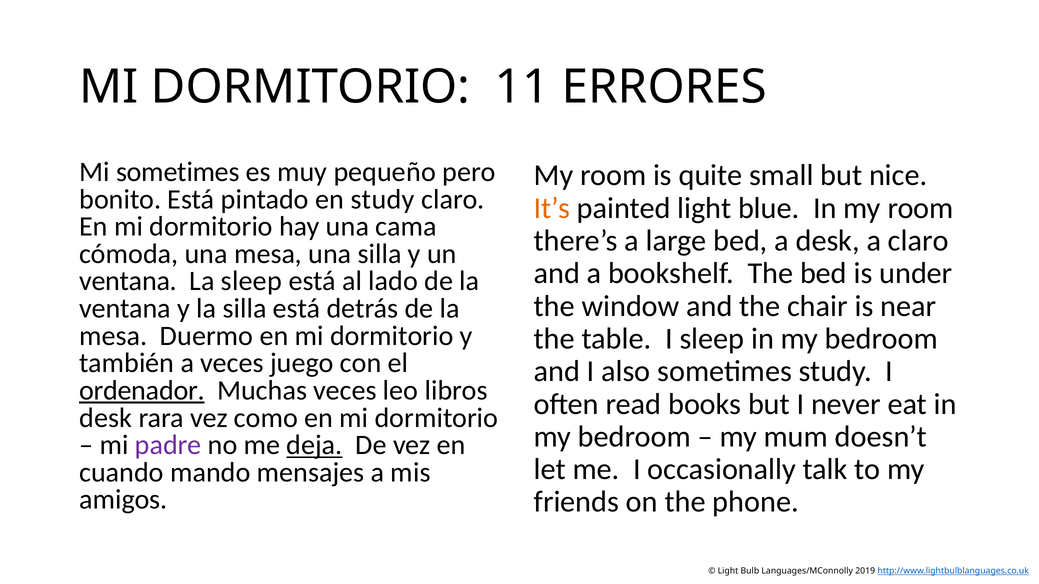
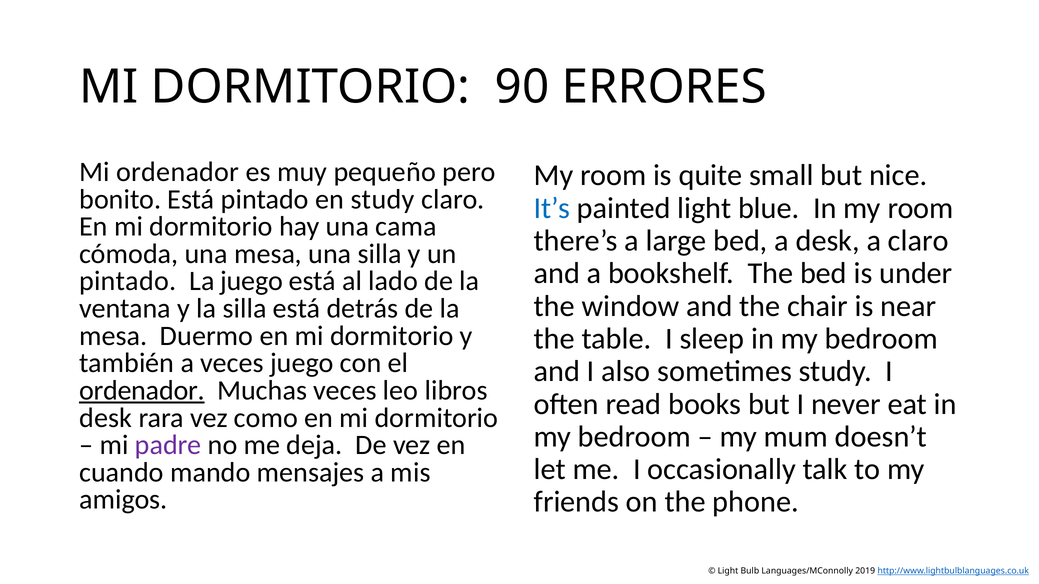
11: 11 -> 90 (522, 87)
Mi sometimes: sometimes -> ordenador (178, 172)
It’s colour: orange -> blue (552, 208)
ventana: ventana -> pintado (128, 281)
La sleep: sleep -> juego (252, 281)
deja underline: present -> none (315, 445)
